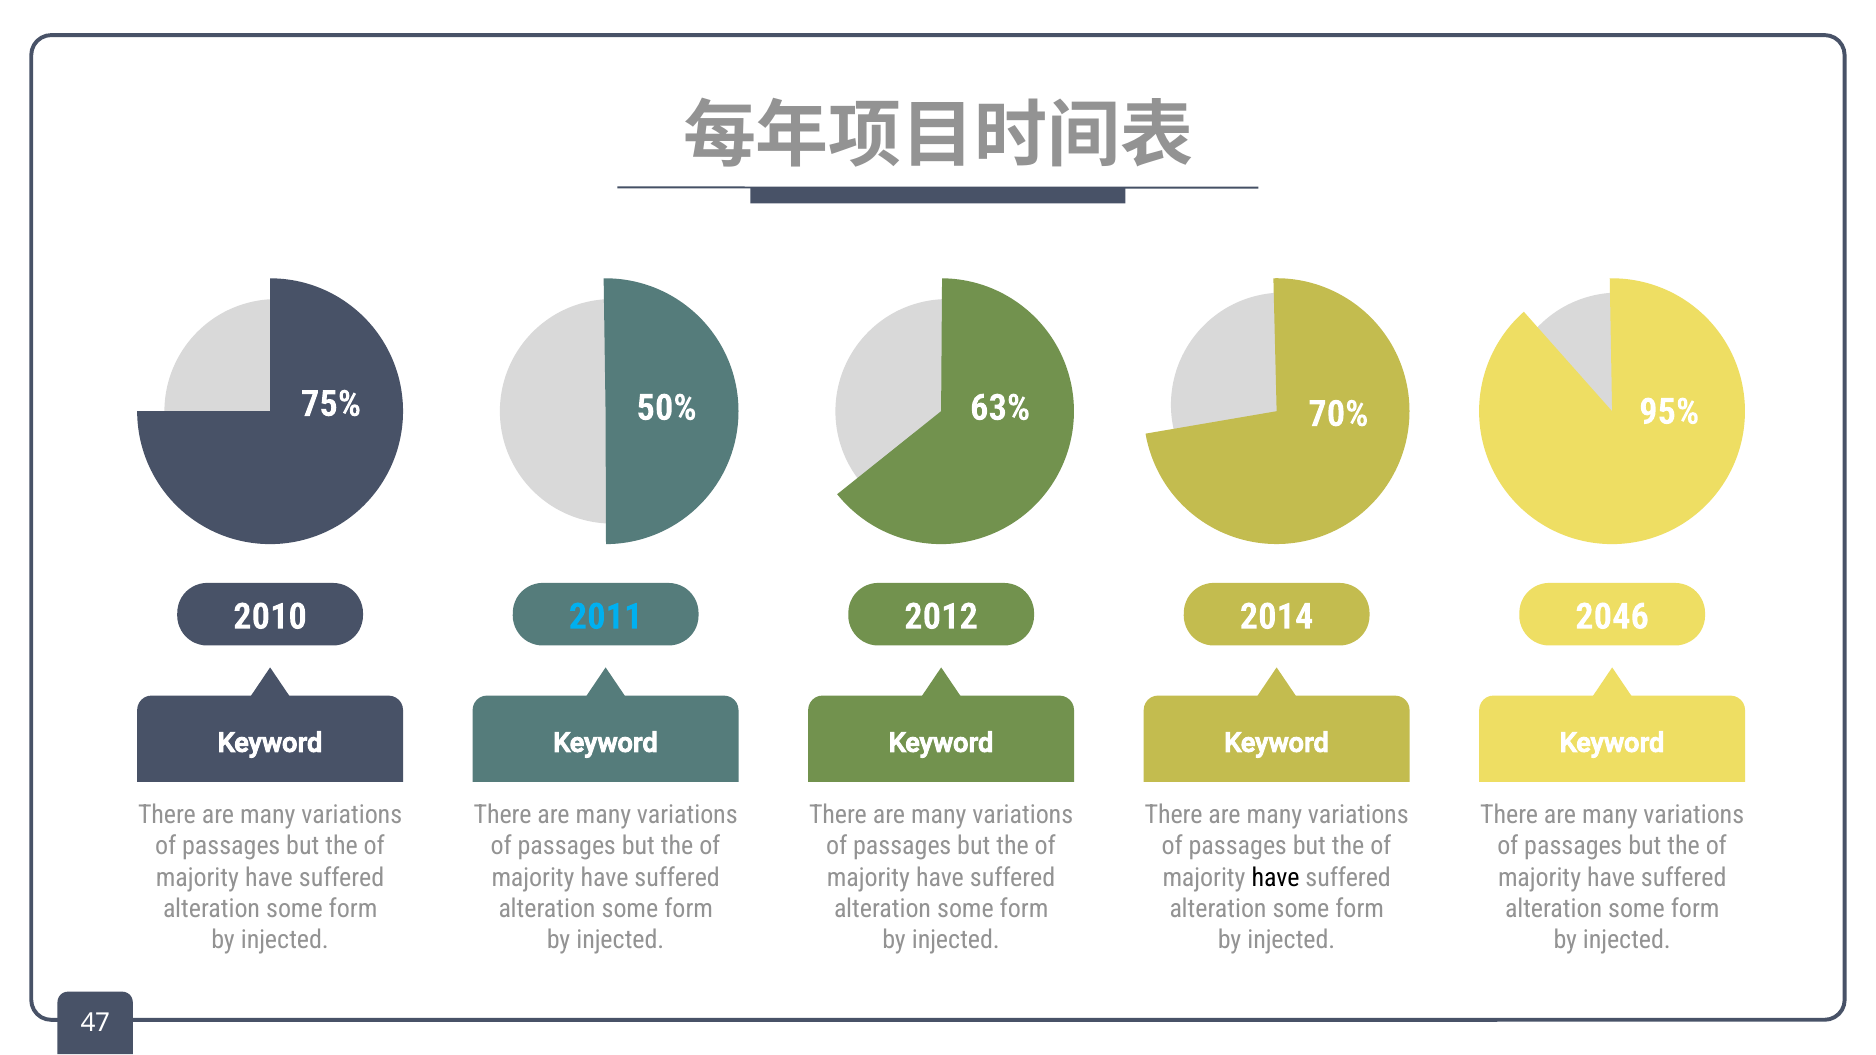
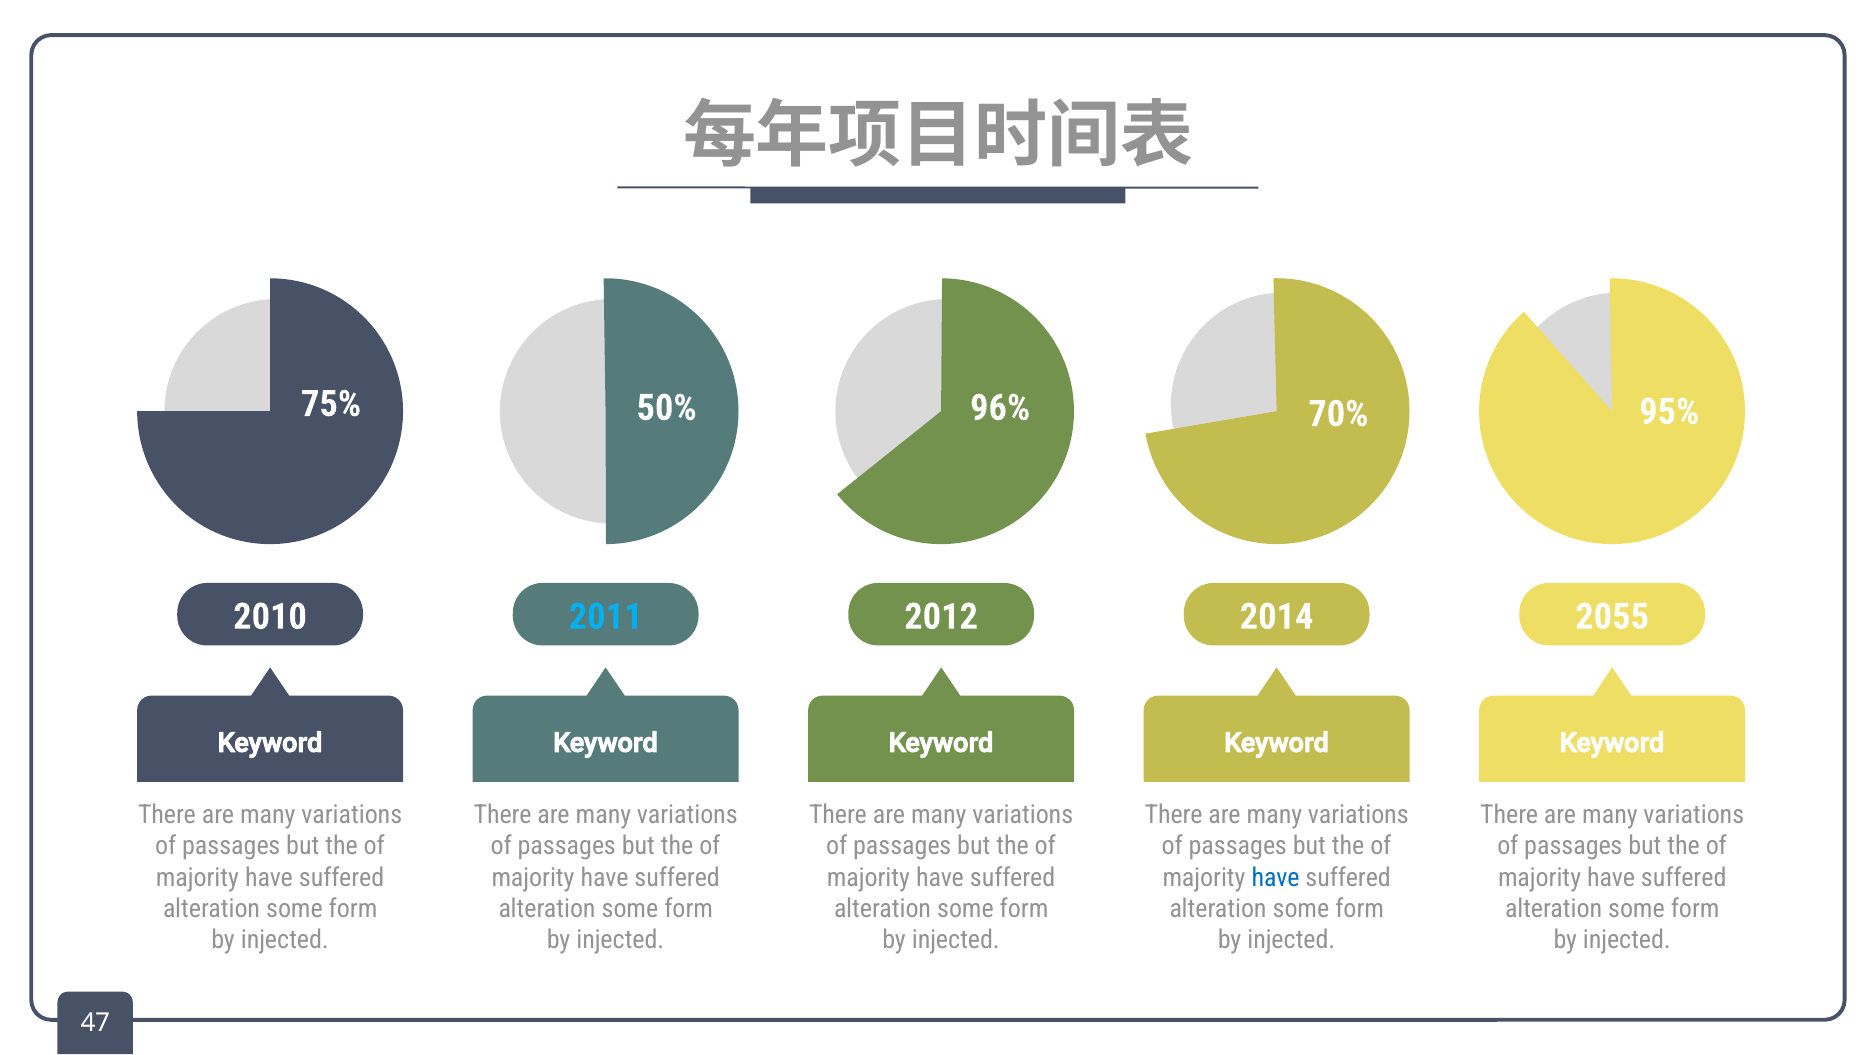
63%: 63% -> 96% (1000, 408)
2046: 2046 -> 2055 (1612, 617)
have colour: black -> blue (1276, 878)
